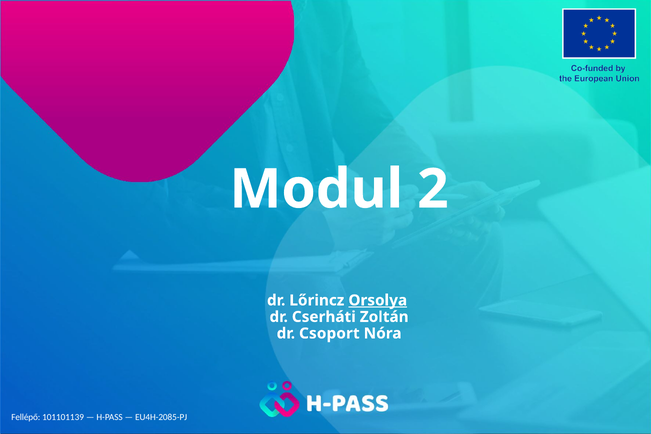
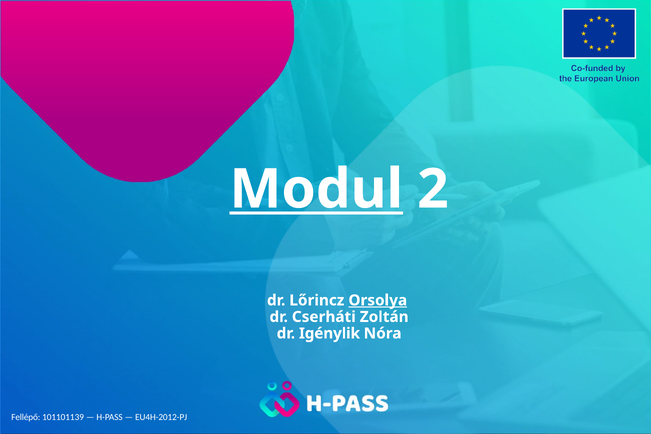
Modul underline: none -> present (316, 189)
Csoport: Csoport -> Igénylik (329, 333)
EU4H-2085-PJ: EU4H-2085-PJ -> EU4H-2012-PJ (161, 417)
